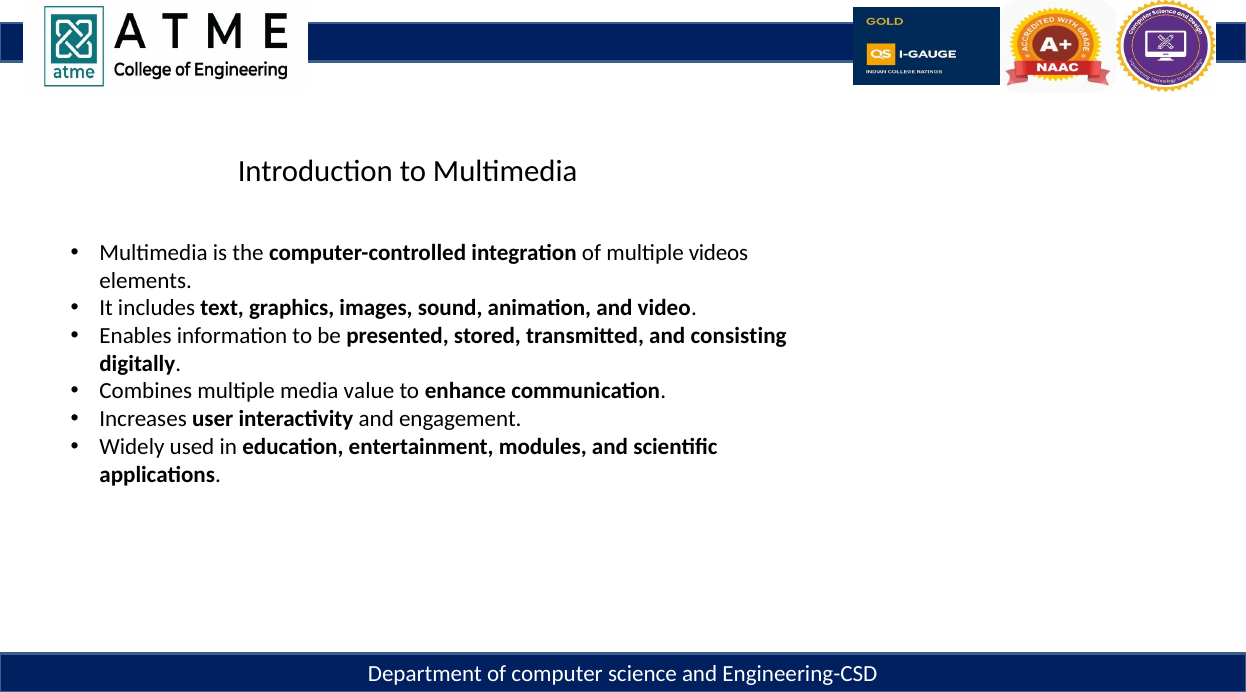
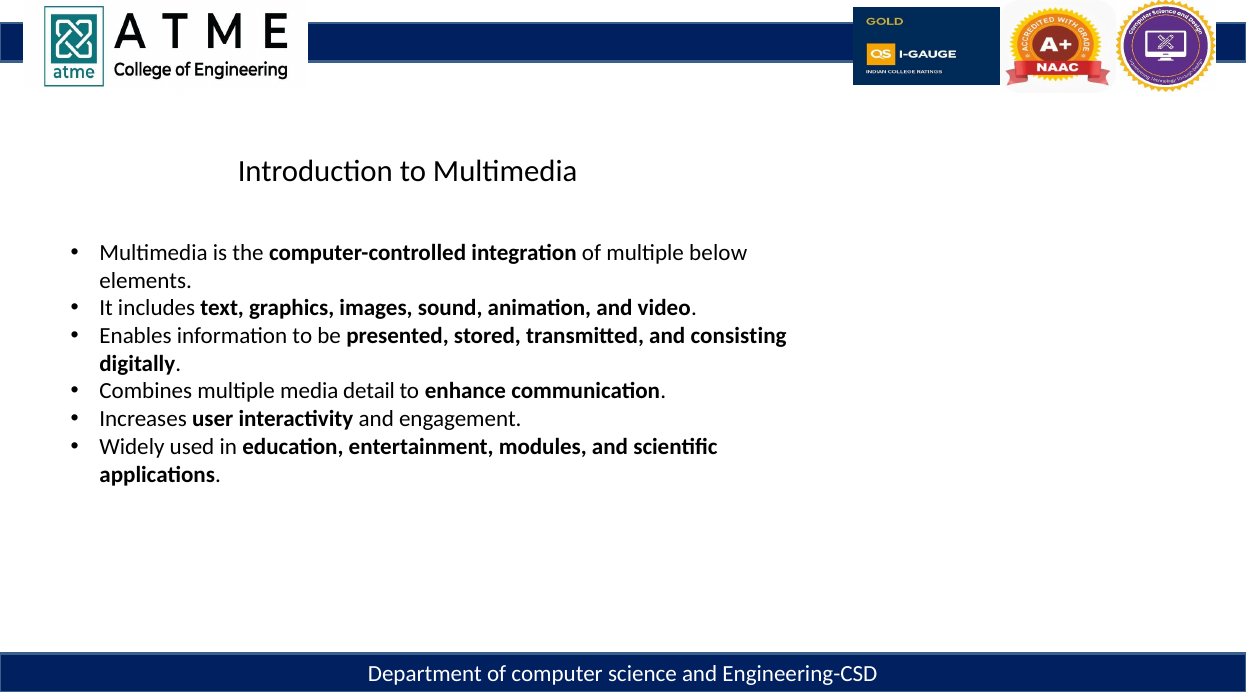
videos: videos -> below (718, 253)
value: value -> detail (369, 392)
